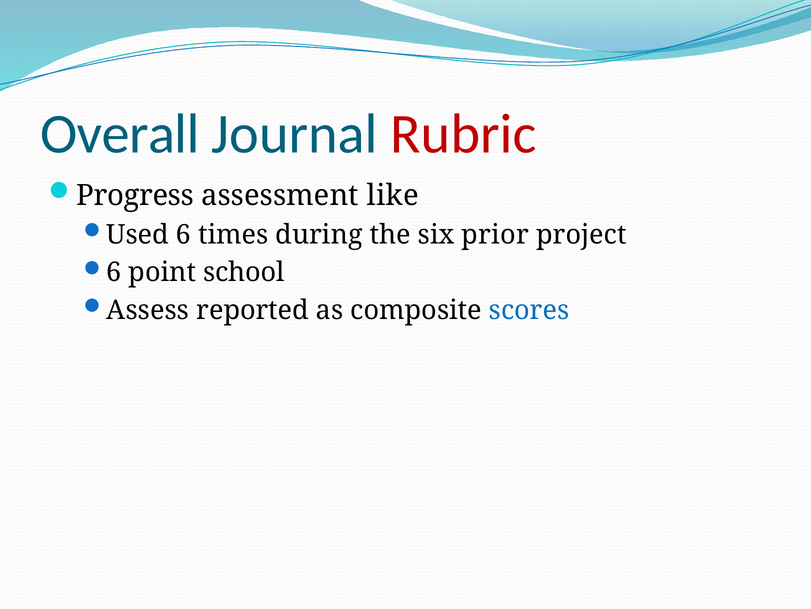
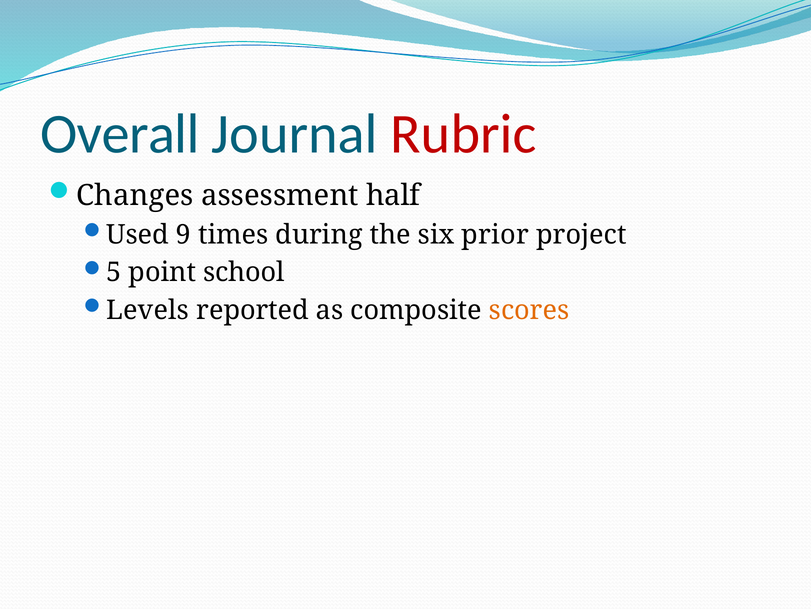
Progress: Progress -> Changes (135, 195)
like: like -> half (393, 195)
Used 6: 6 -> 9 (184, 234)
6: 6 -> 5 (114, 272)
Assess: Assess -> Levels (148, 310)
scores colour: blue -> orange (529, 310)
